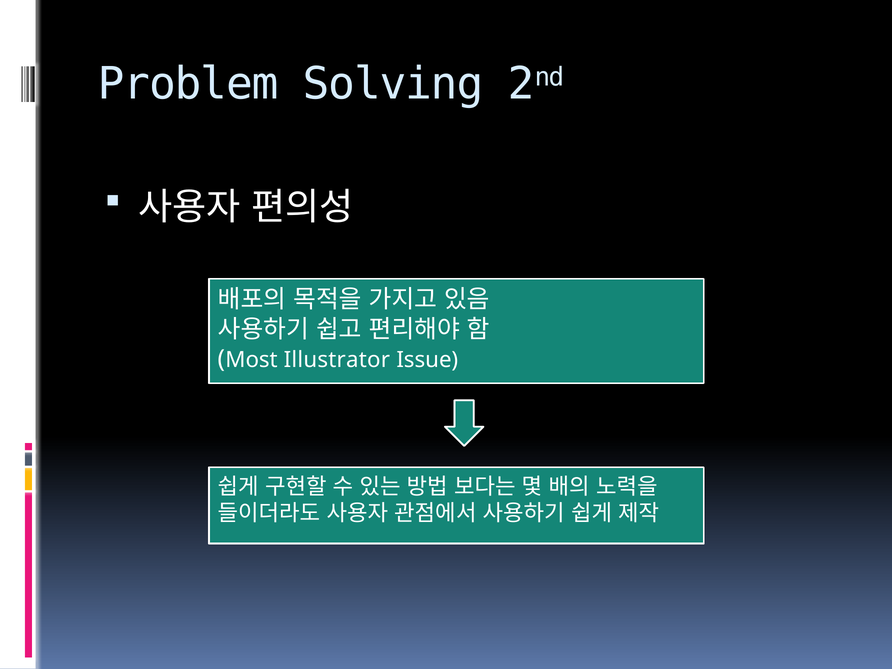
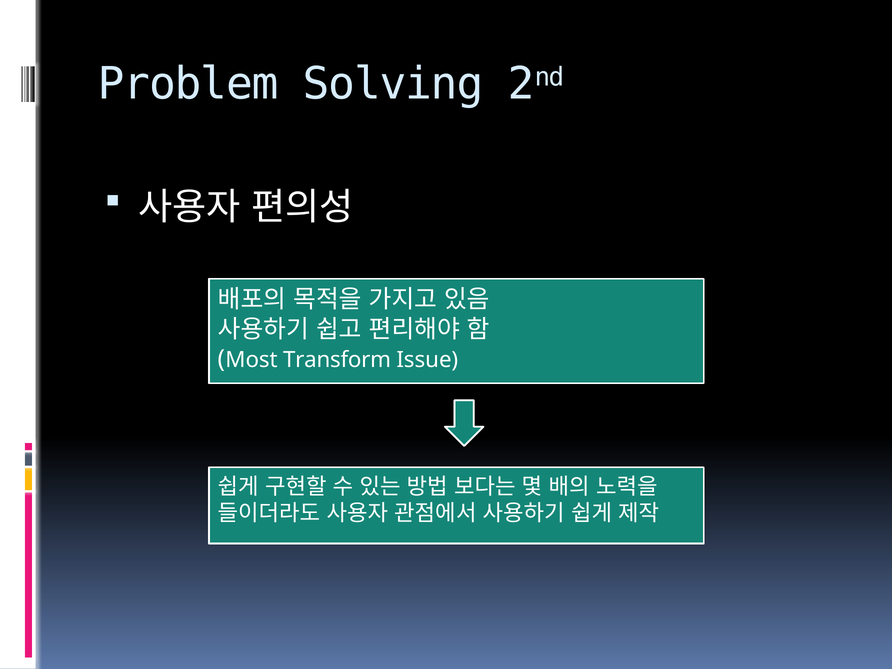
Illustrator: Illustrator -> Transform (337, 360)
